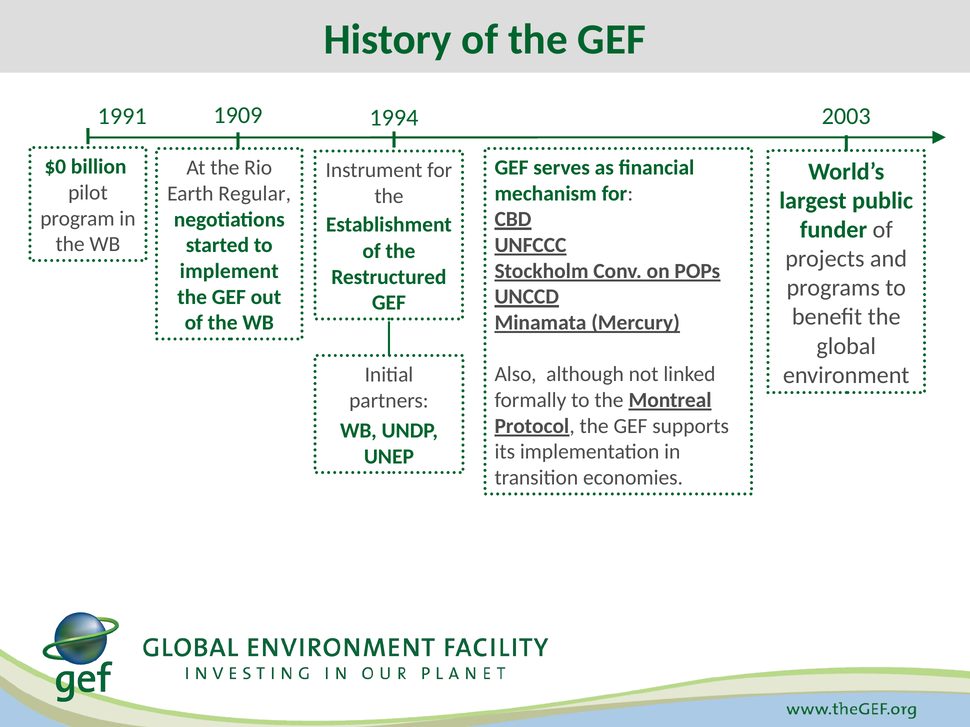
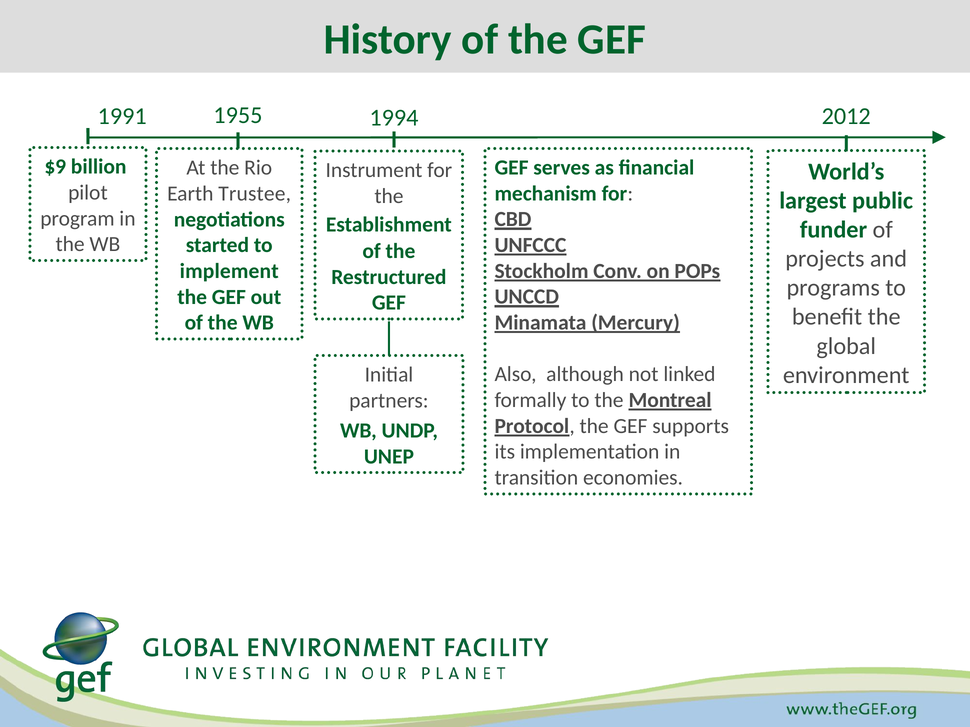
1909: 1909 -> 1955 (238, 115)
2003: 2003 -> 2012 (846, 116)
$0: $0 -> $9 (55, 167)
Regular: Regular -> Trustee (255, 194)
